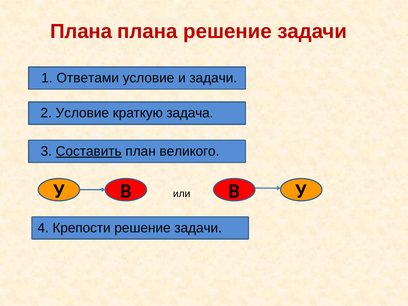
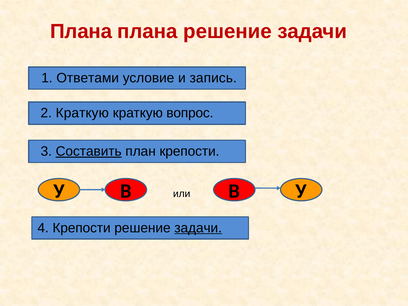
и задачи: задачи -> запись (213, 78)
2 Условие: Условие -> Краткую (82, 113)
задача: задача -> вопрос (190, 113)
план великого: великого -> крепости (189, 151)
задачи underline: none -> present (198, 228)
